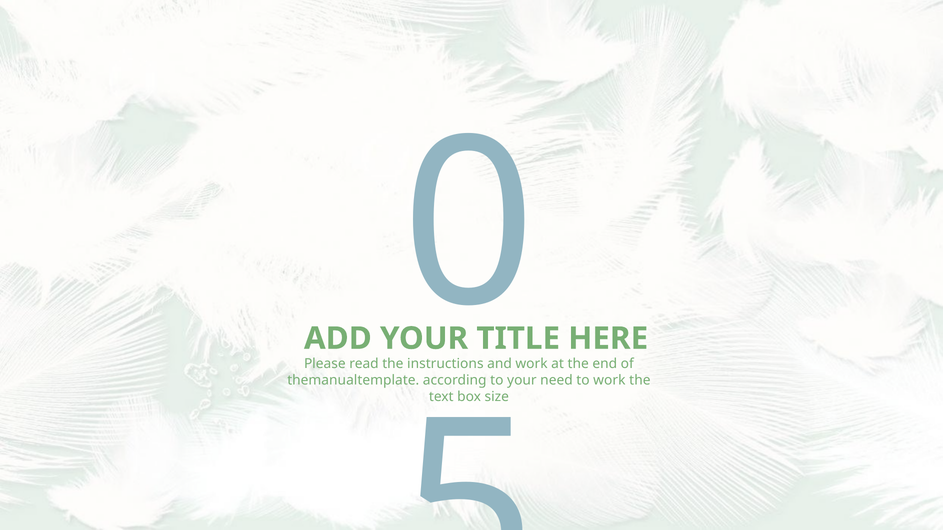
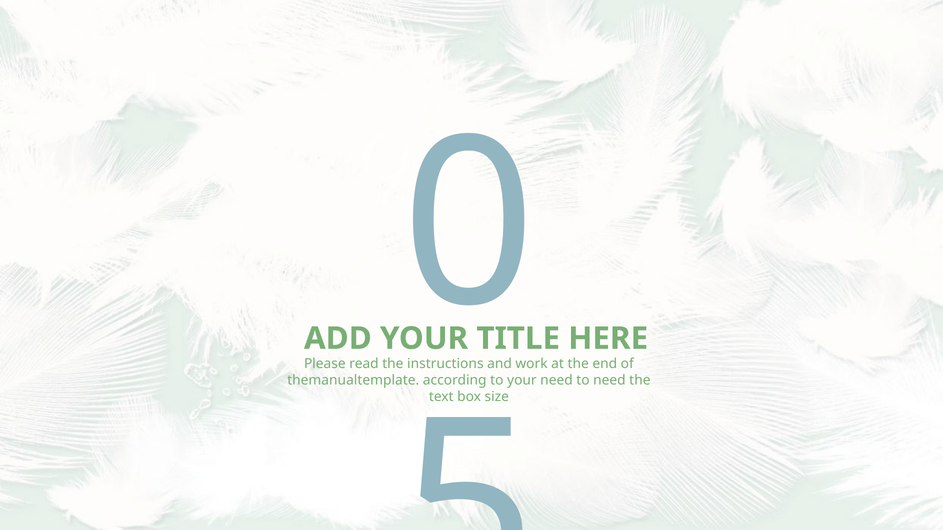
to work: work -> need (609, 381)
